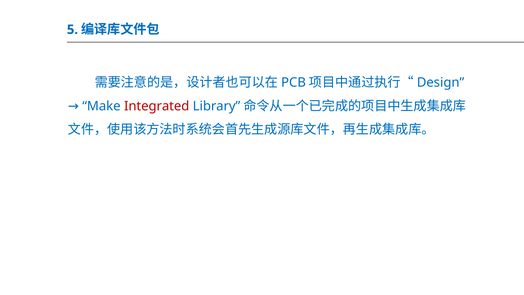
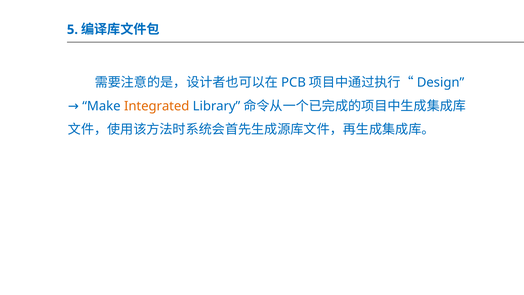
Integrated colour: red -> orange (157, 106)
